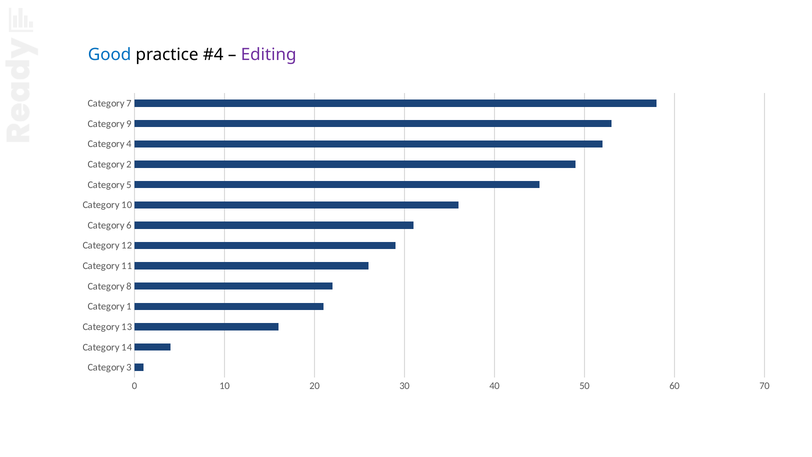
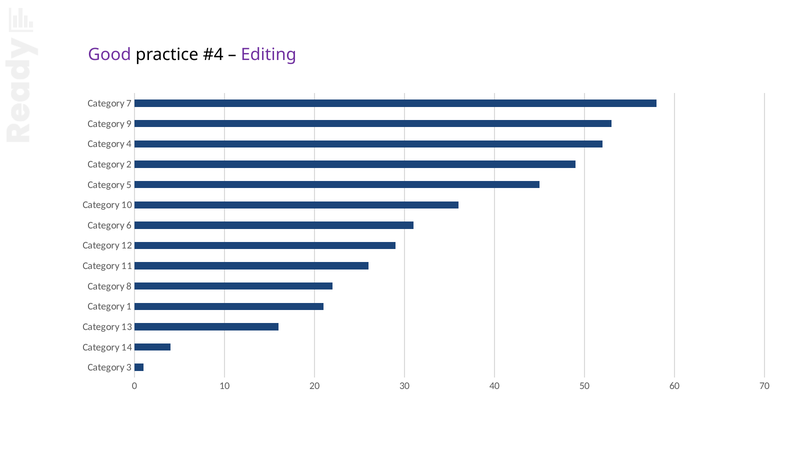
Good colour: blue -> purple (110, 54)
